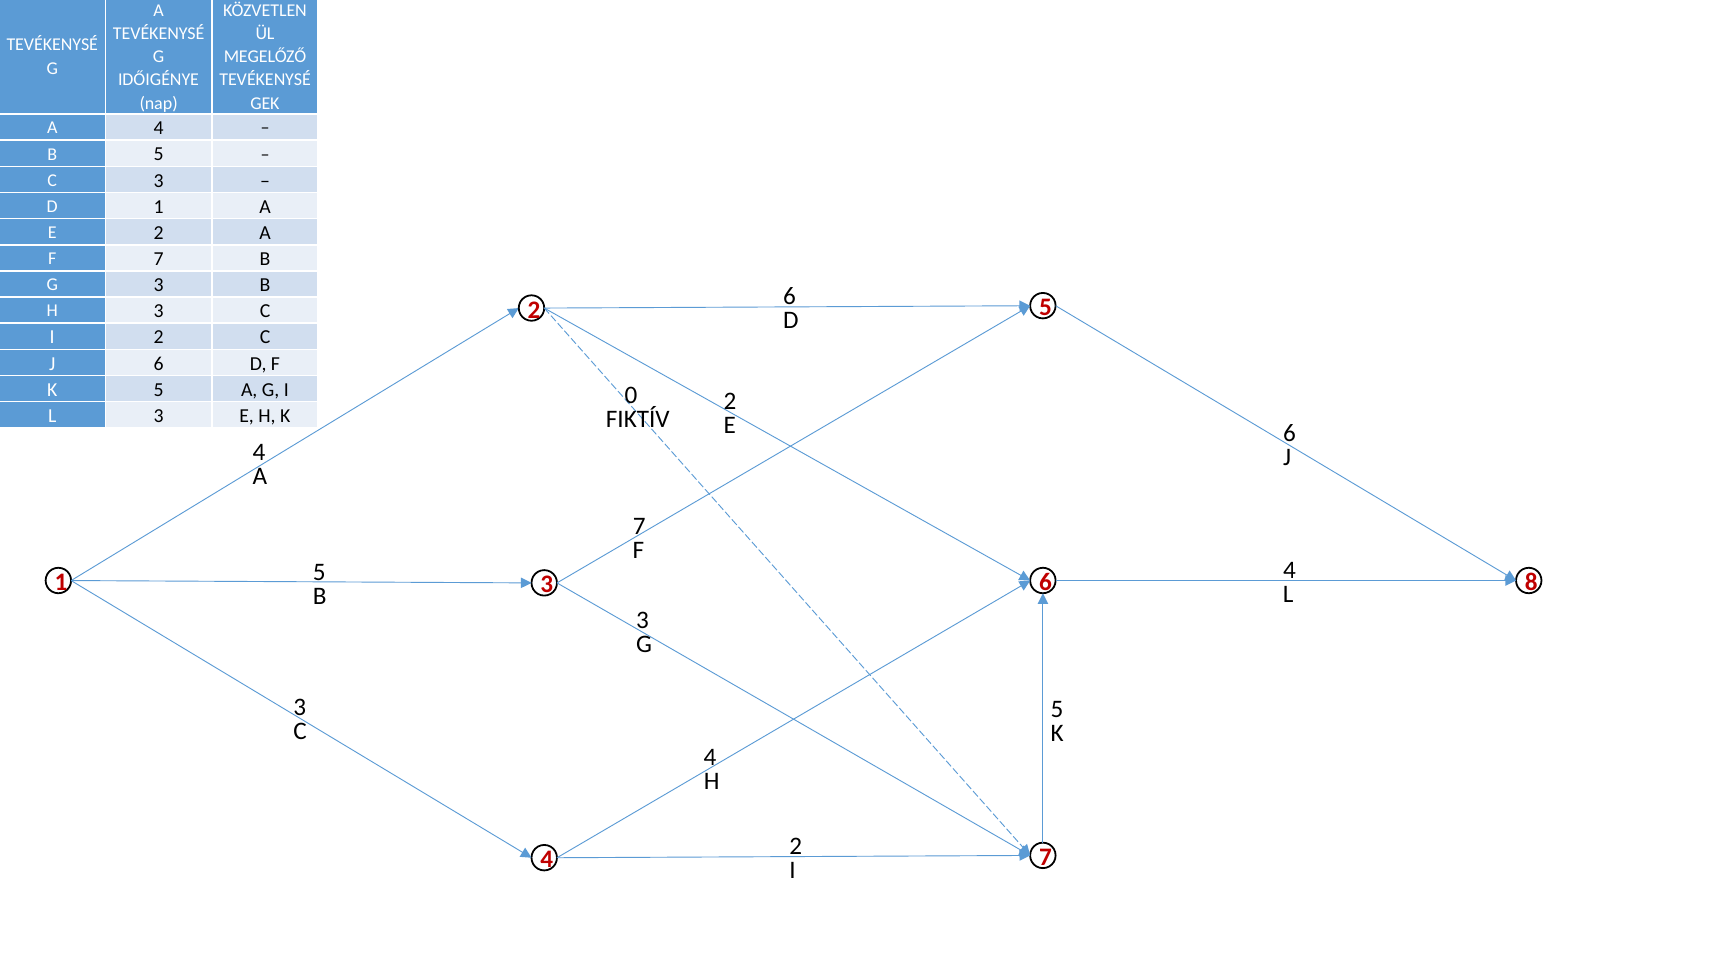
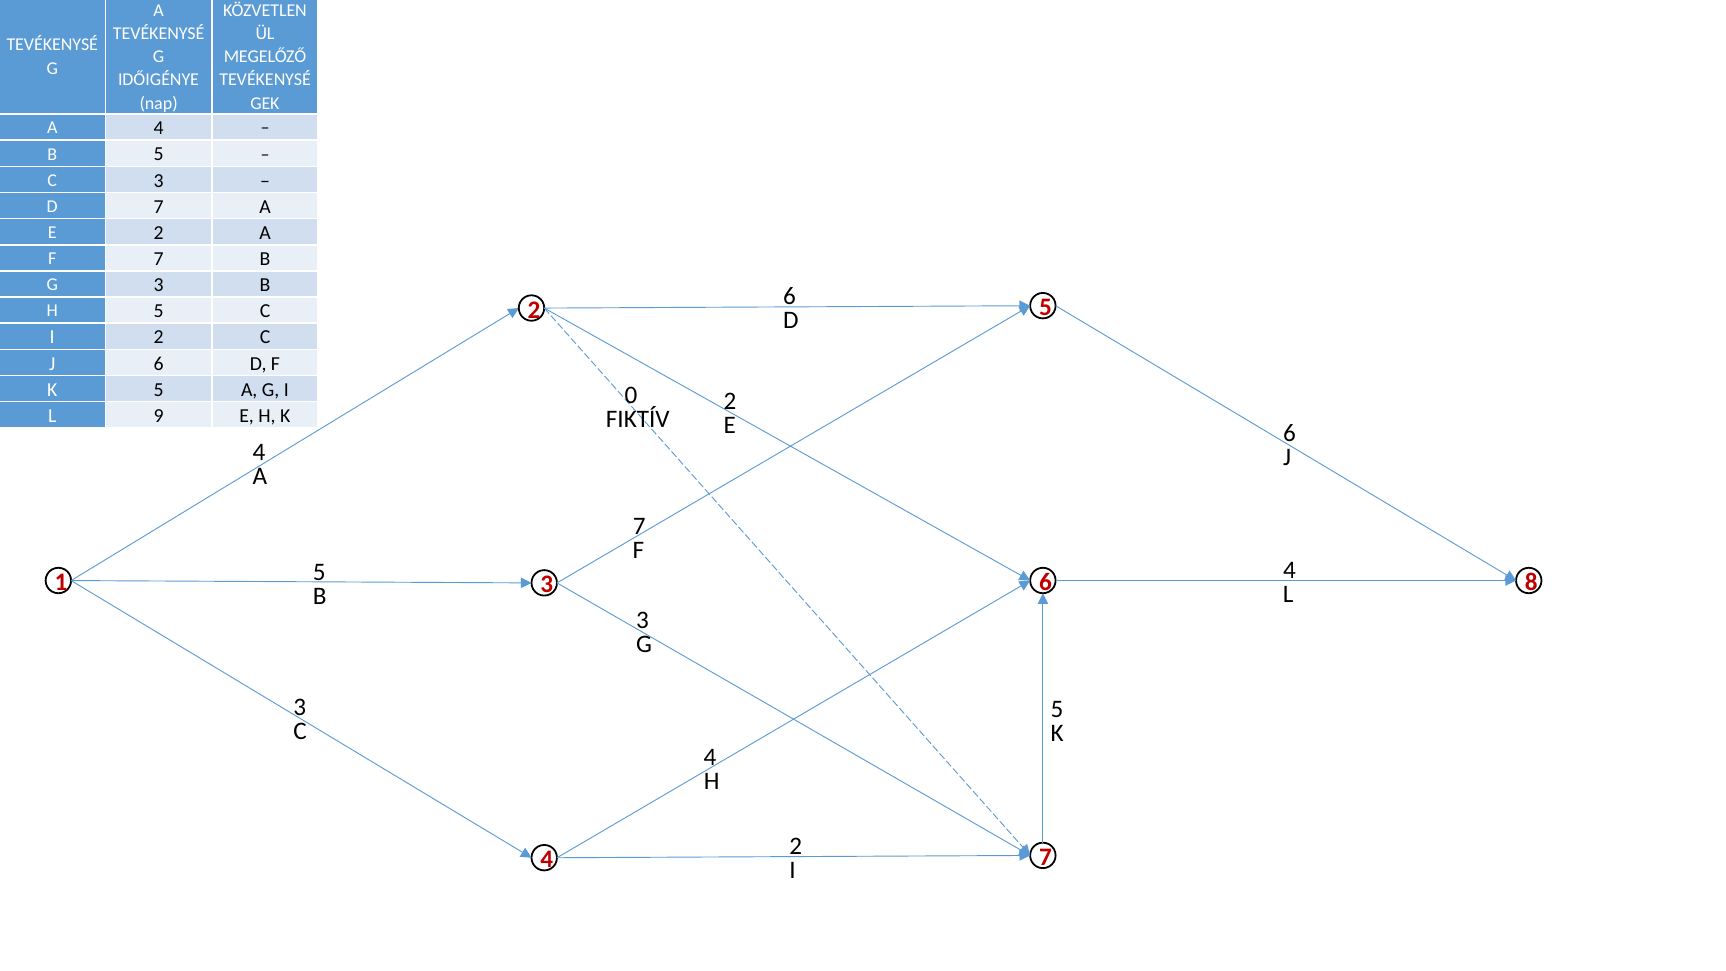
D 1: 1 -> 7 (159, 207)
H 3: 3 -> 5 (159, 311)
L 3: 3 -> 9 (159, 416)
